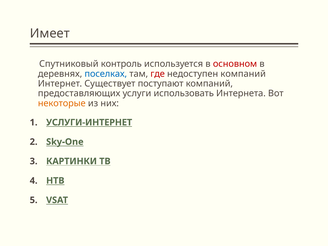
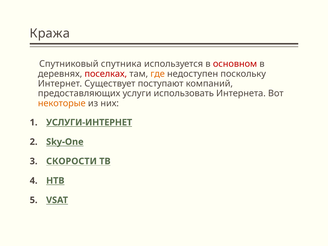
Имеет: Имеет -> Кража (50, 33)
контроль: контроль -> спутника (121, 64)
поселках colour: blue -> red (106, 74)
где colour: red -> orange (158, 74)
недоступен компаний: компаний -> поскольку (243, 74)
КАРТИНКИ: КАРТИНКИ -> СКОРОСТИ (71, 161)
